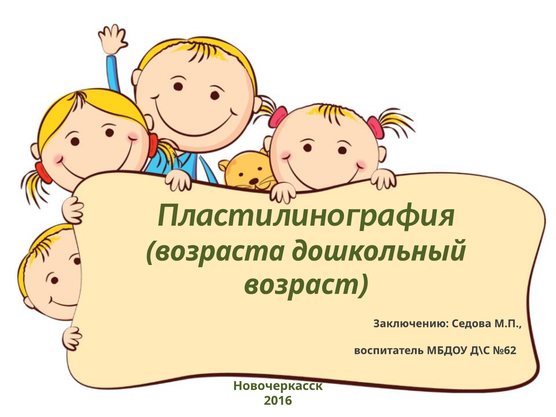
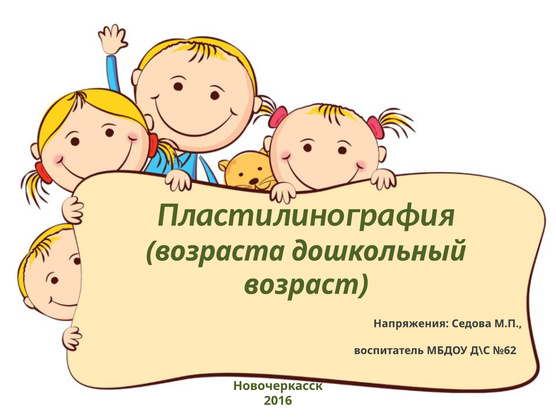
Заключению: Заключению -> Напряжения (411, 324)
